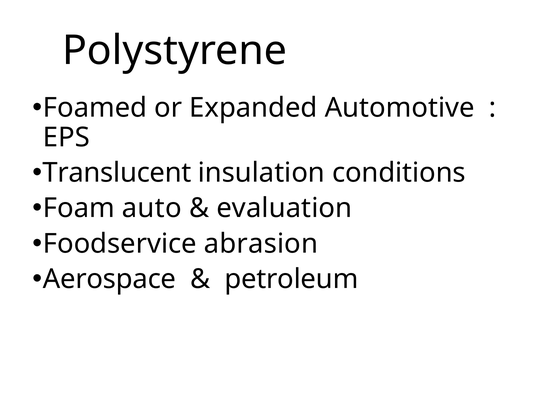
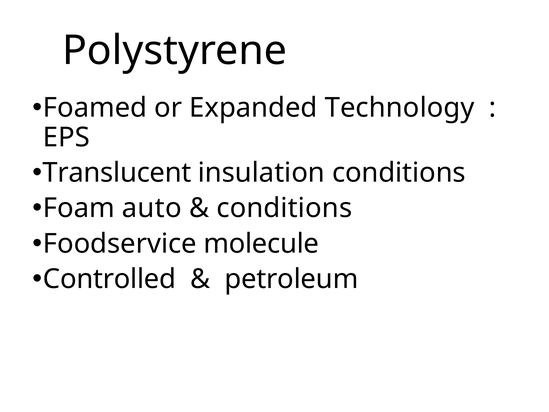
Automotive: Automotive -> Technology (400, 108)
evaluation: evaluation -> conditions (284, 208)
abrasion: abrasion -> molecule (261, 243)
Aerospace: Aerospace -> Controlled (110, 279)
